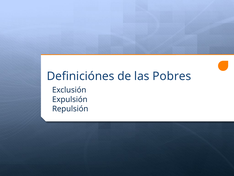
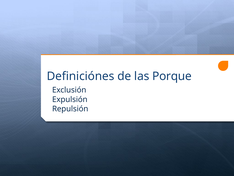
Pobres: Pobres -> Porque (172, 76)
